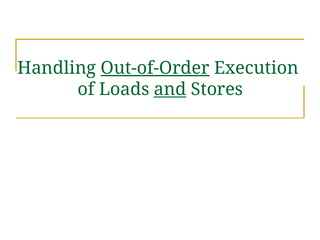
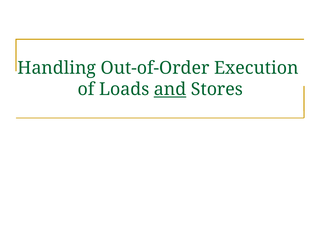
Out-of-Order underline: present -> none (155, 68)
